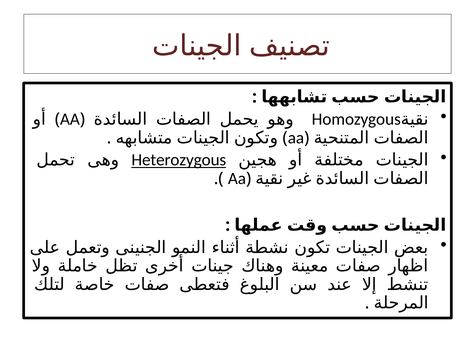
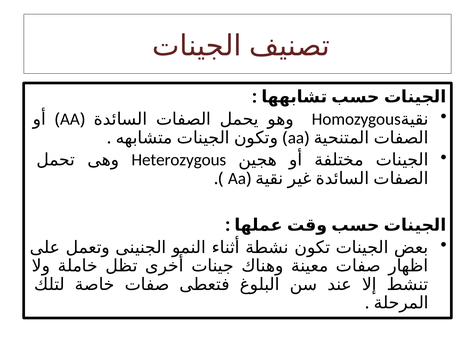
Heterozygous underline: present -> none (179, 160)
